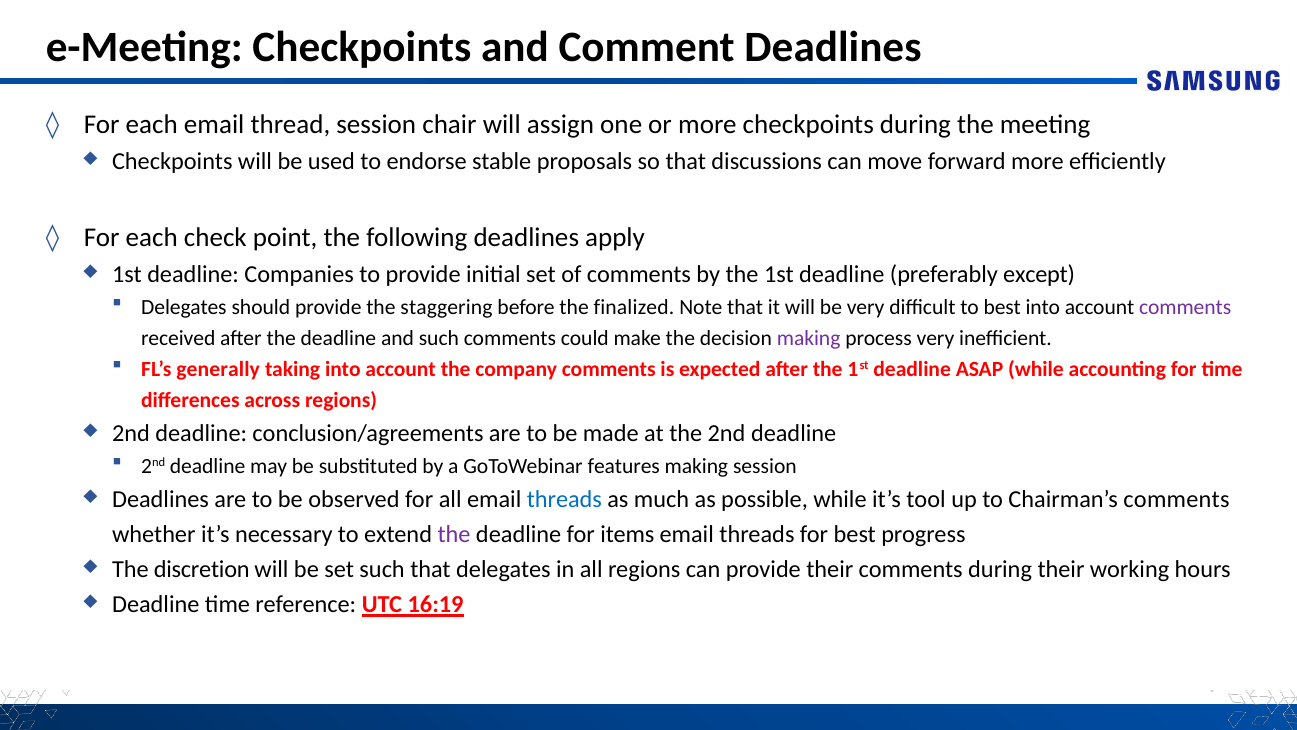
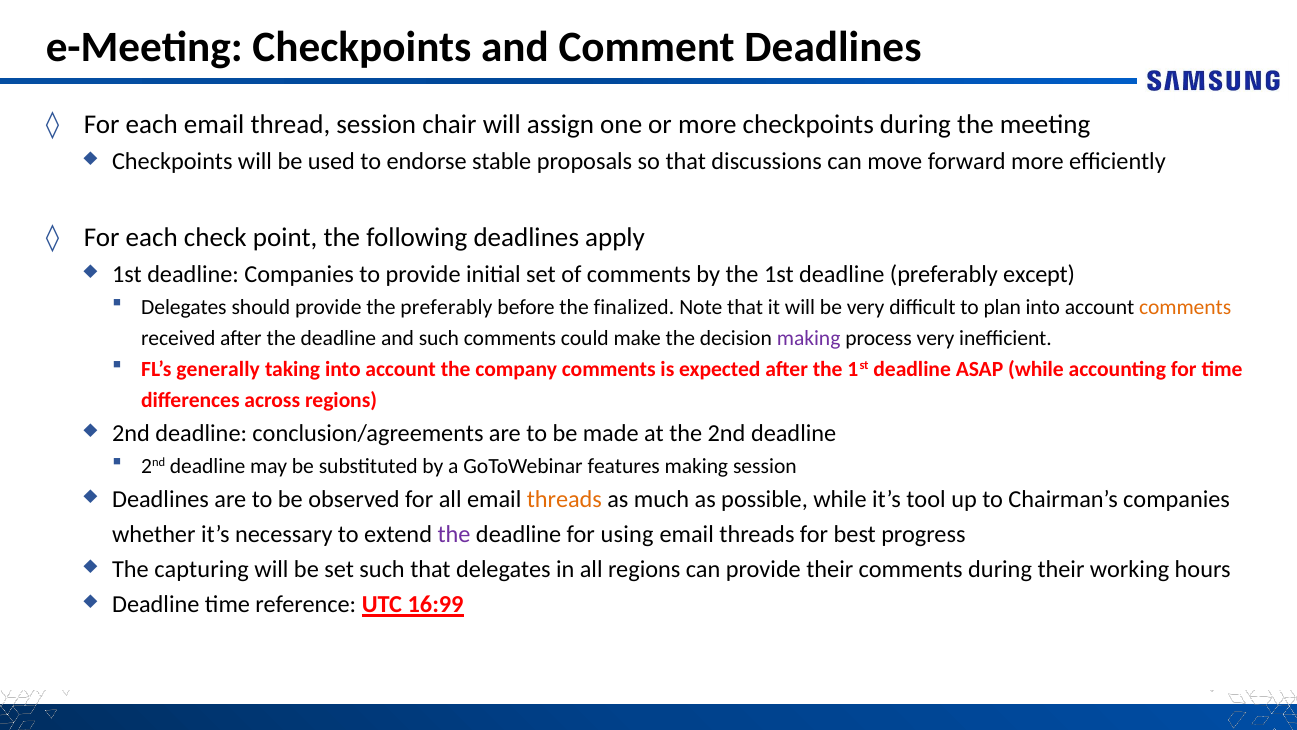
the staggering: staggering -> preferably (446, 307)
to best: best -> plan (1002, 307)
comments colour: purple -> orange (1185, 307)
threads colour: blue -> orange (564, 500)
Chairman’s comments: comments -> companies (1177, 500)
items: items -> using (627, 535)
discretion: discretion -> capturing (202, 570)
16:19: 16:19 -> 16:99 (436, 605)
